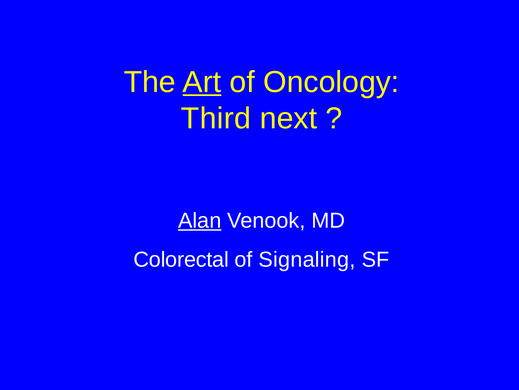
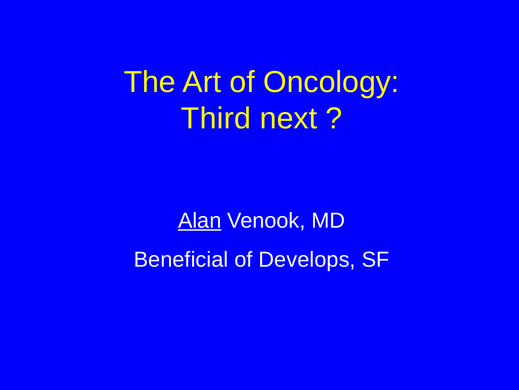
Art underline: present -> none (202, 82)
Colorectal: Colorectal -> Beneficial (181, 259)
Signaling: Signaling -> Develops (307, 259)
